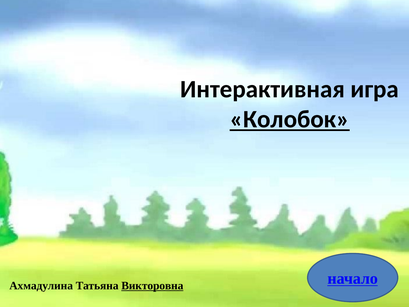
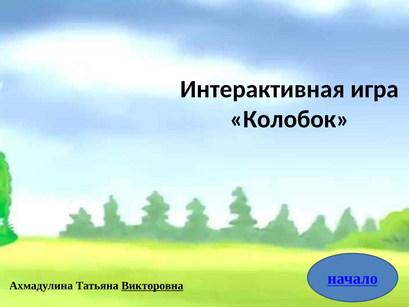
Колобок underline: present -> none (290, 119)
